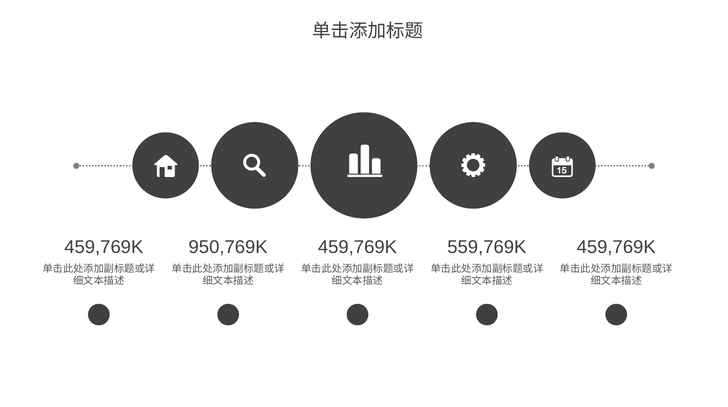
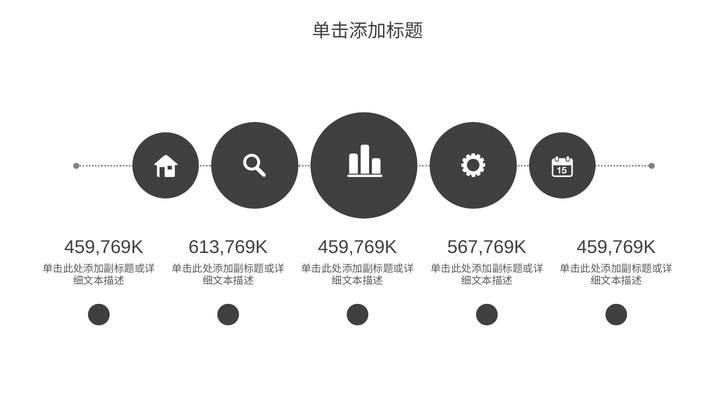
950,769K: 950,769K -> 613,769K (228, 248)
559,769K: 559,769K -> 567,769K (487, 248)
